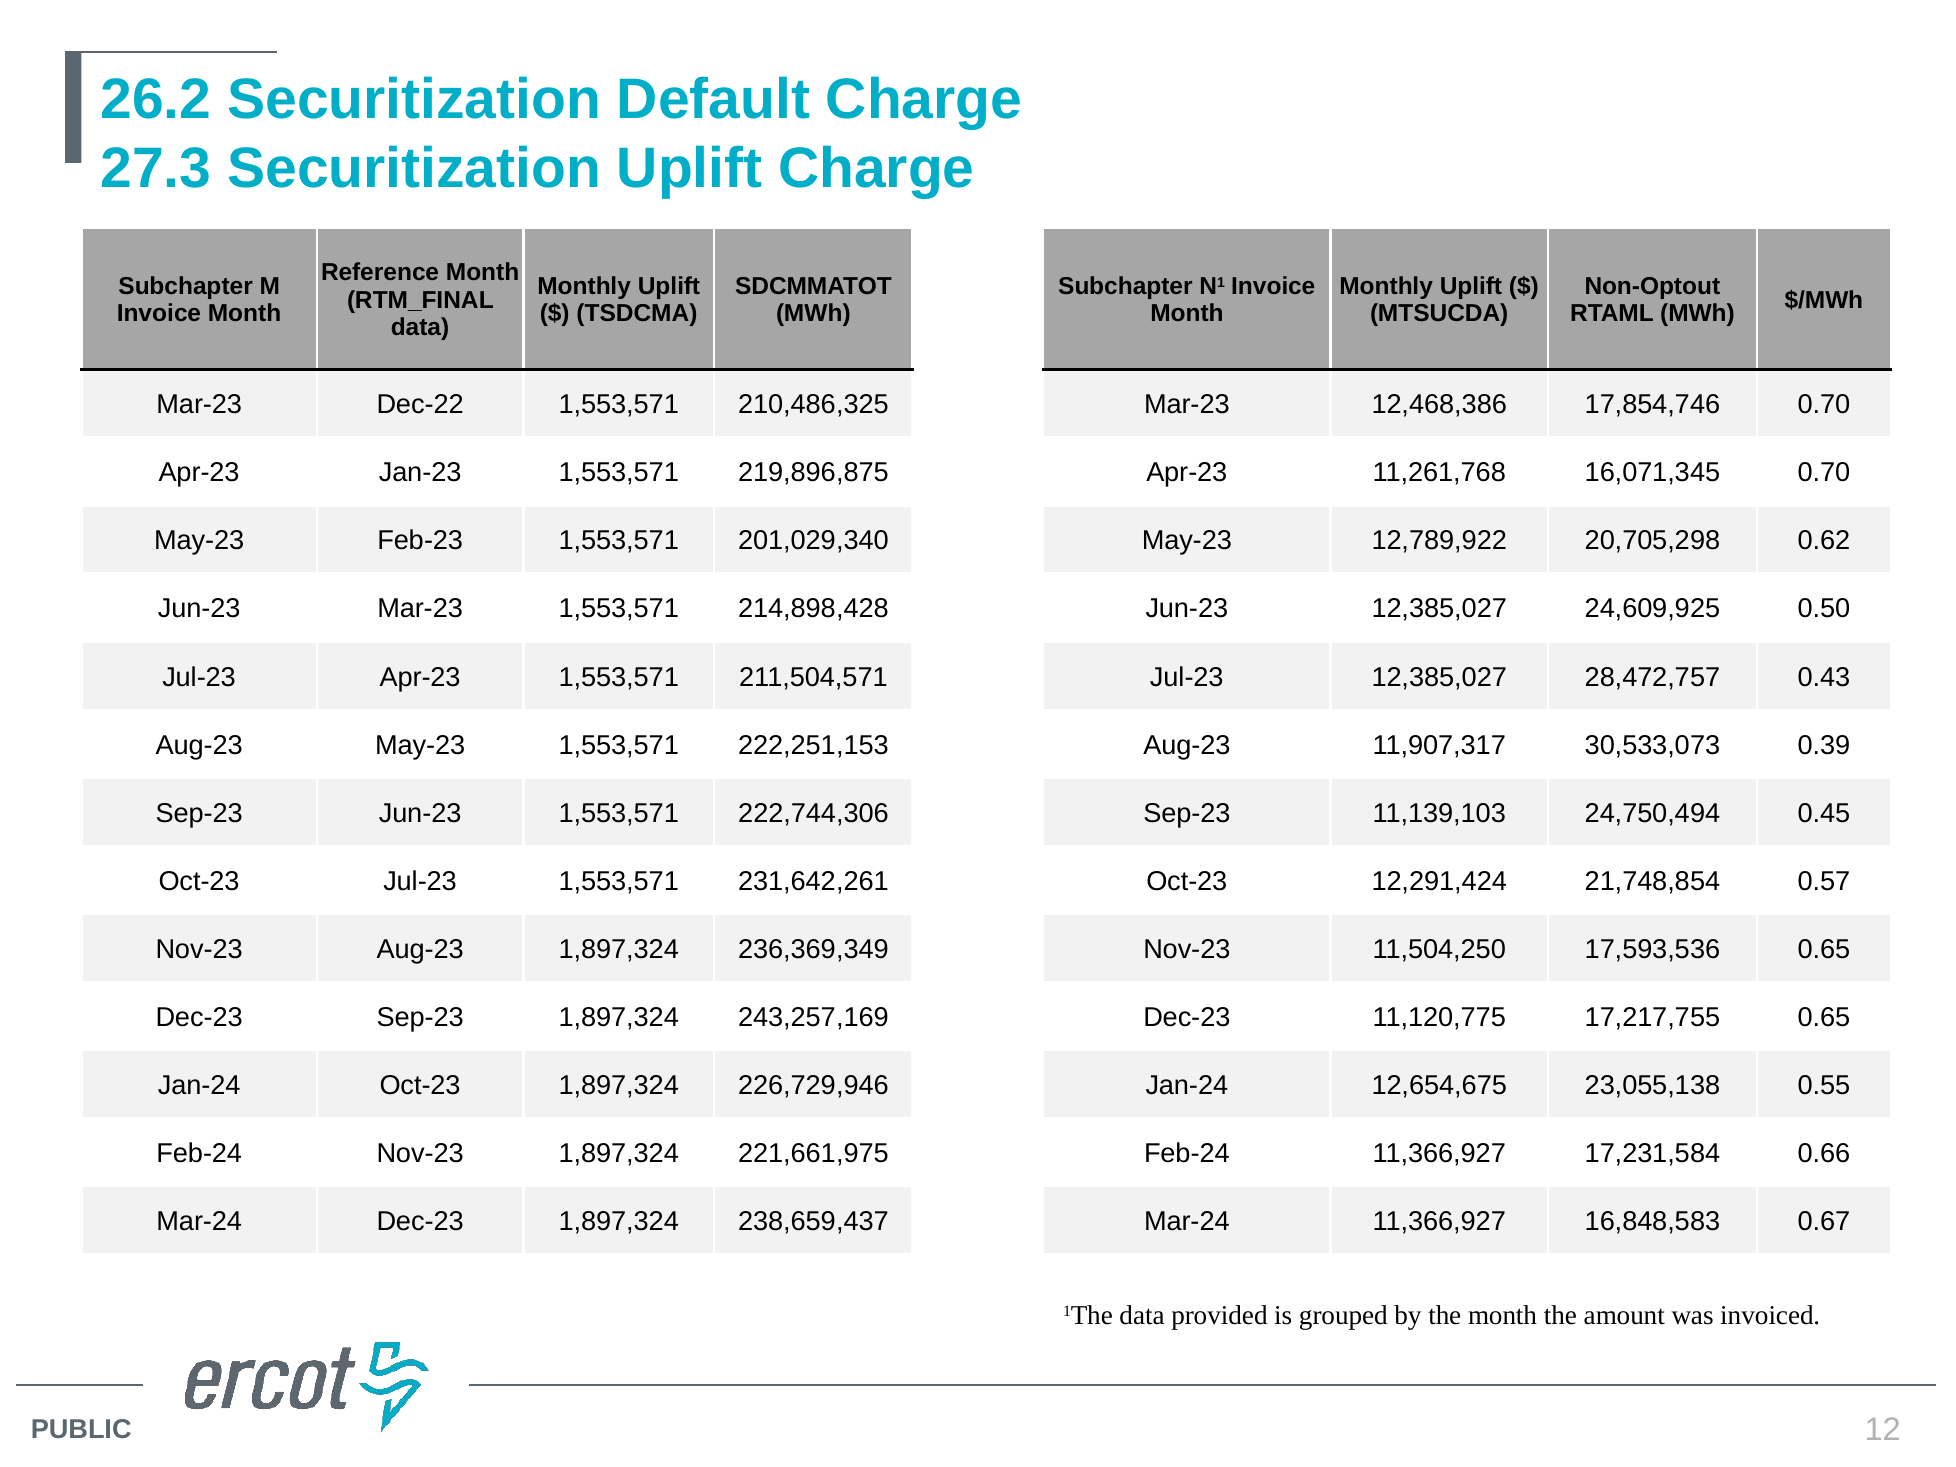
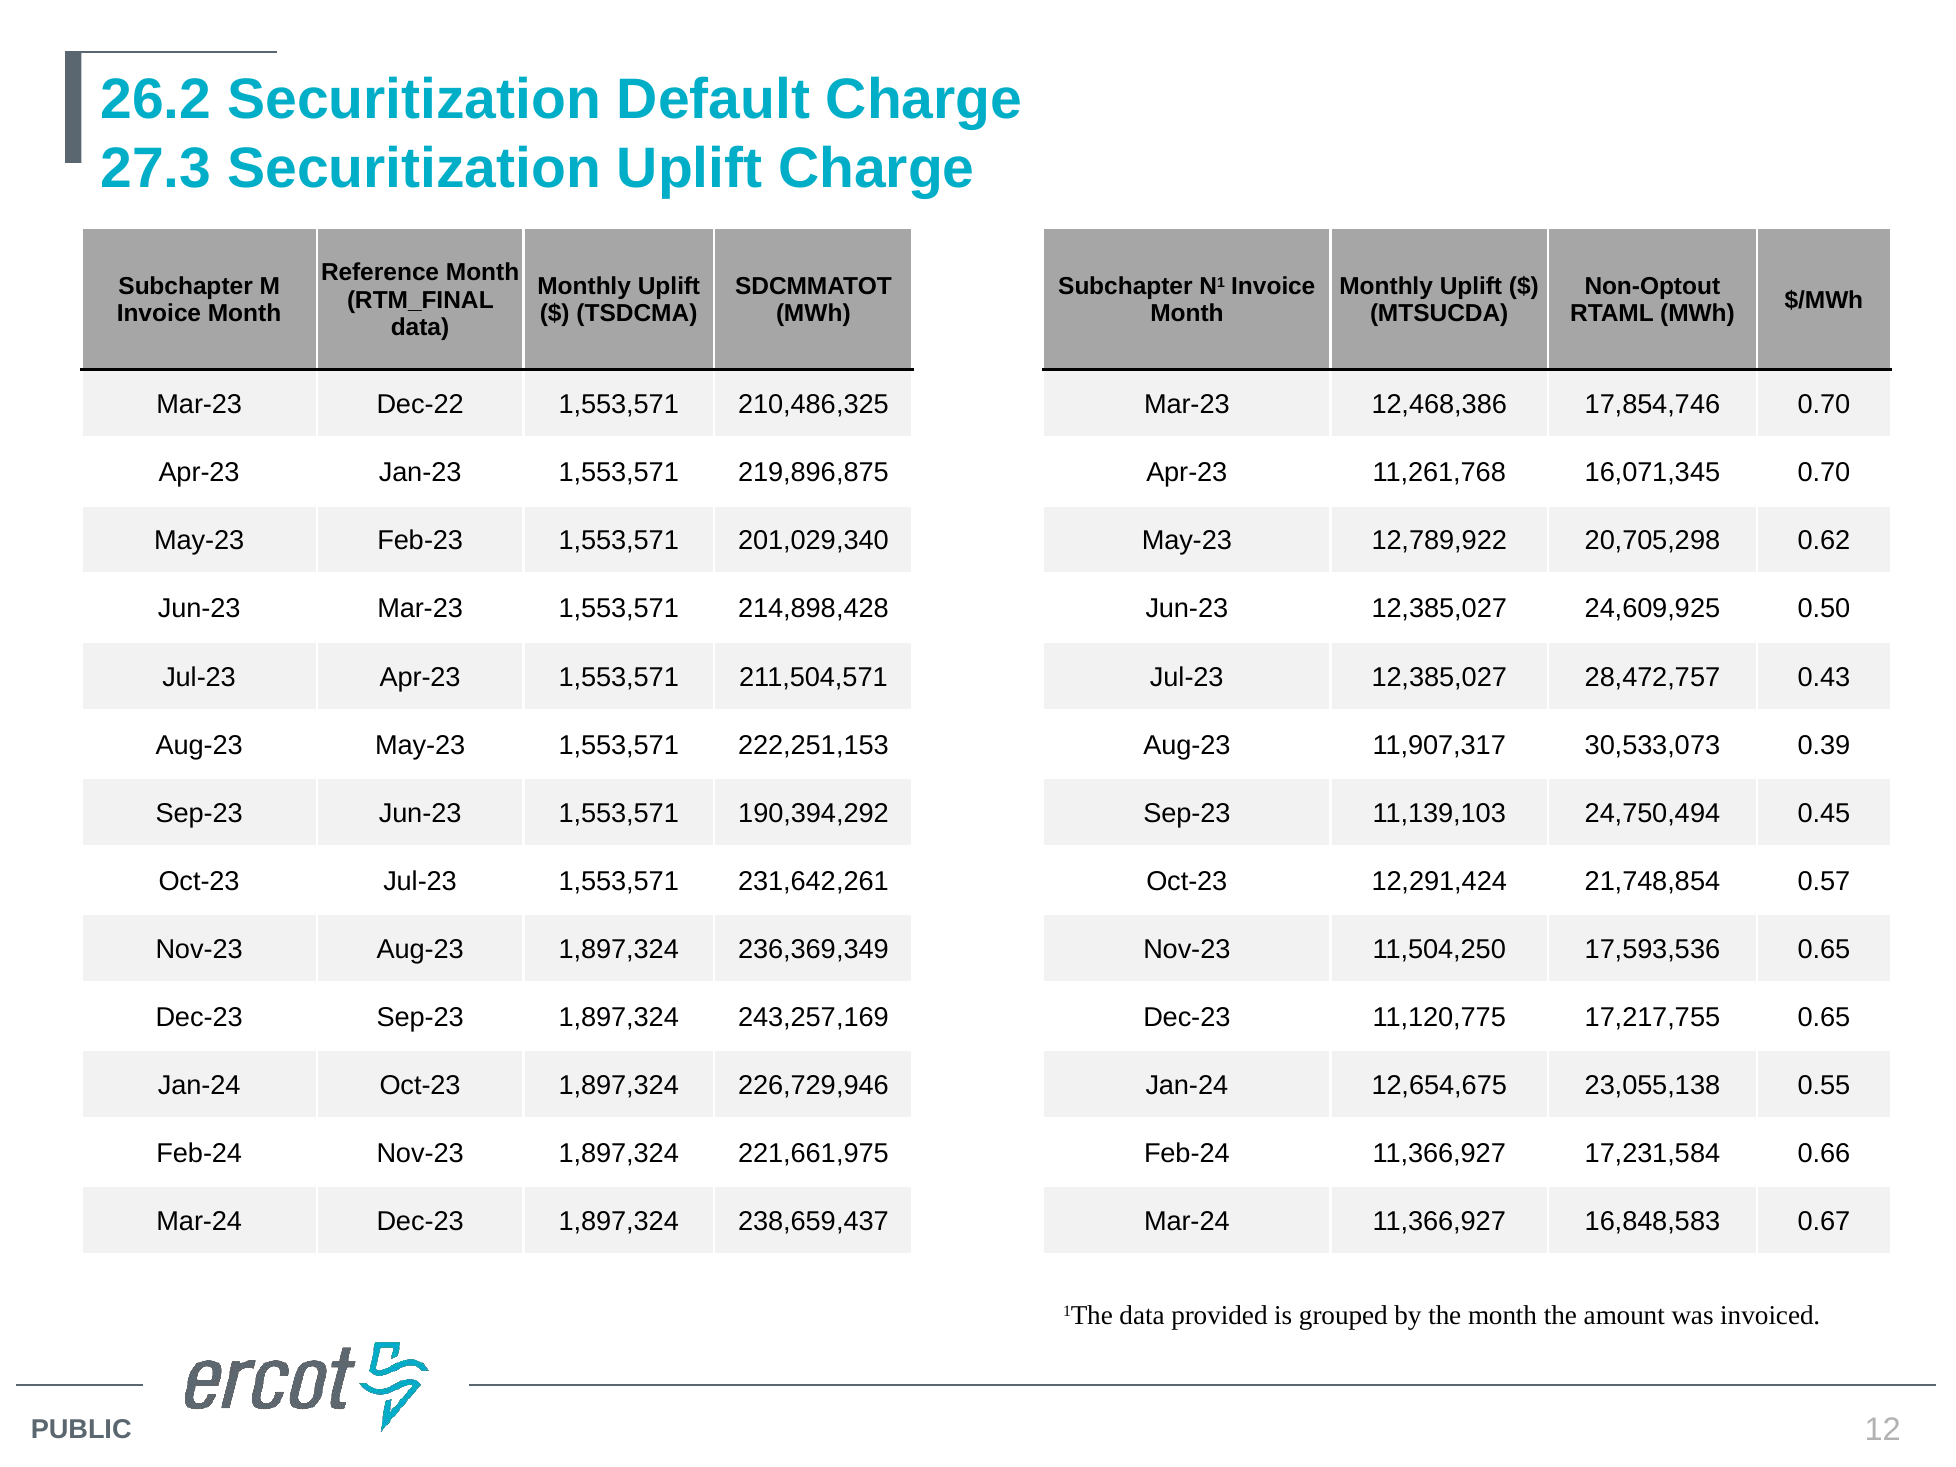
222,744,306: 222,744,306 -> 190,394,292 (813, 813)
